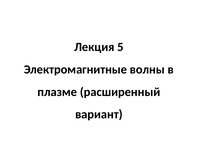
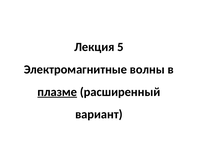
плазме underline: none -> present (57, 91)
